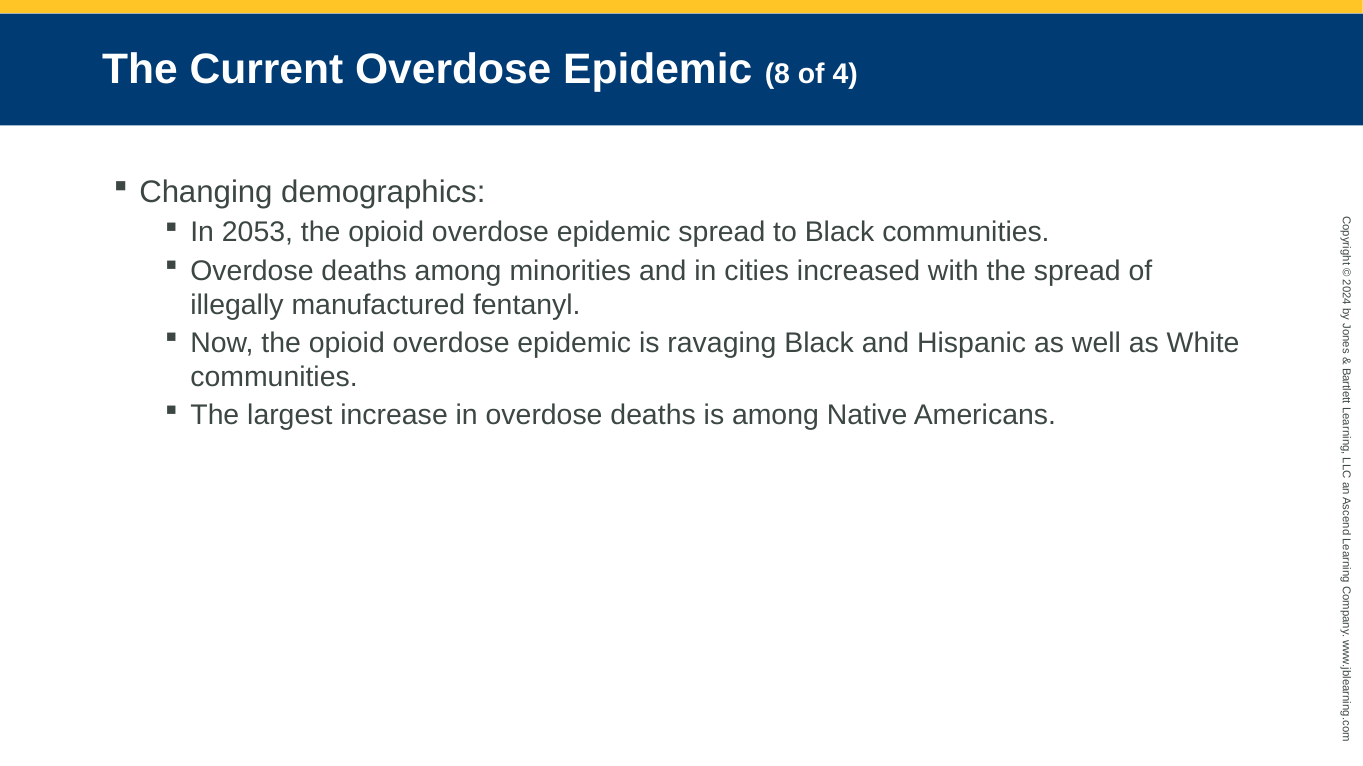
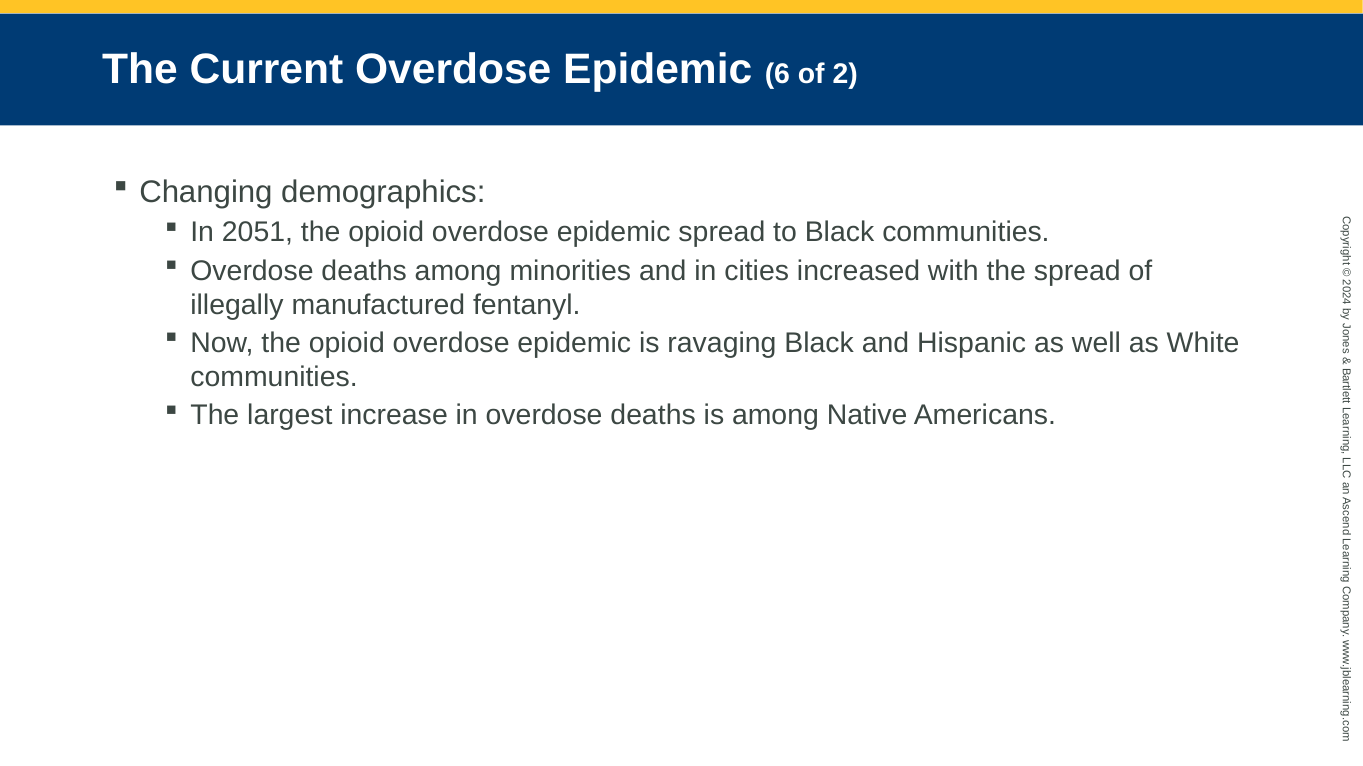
8: 8 -> 6 (777, 75)
of 4: 4 -> 2 (845, 75)
2053: 2053 -> 2051 (257, 233)
